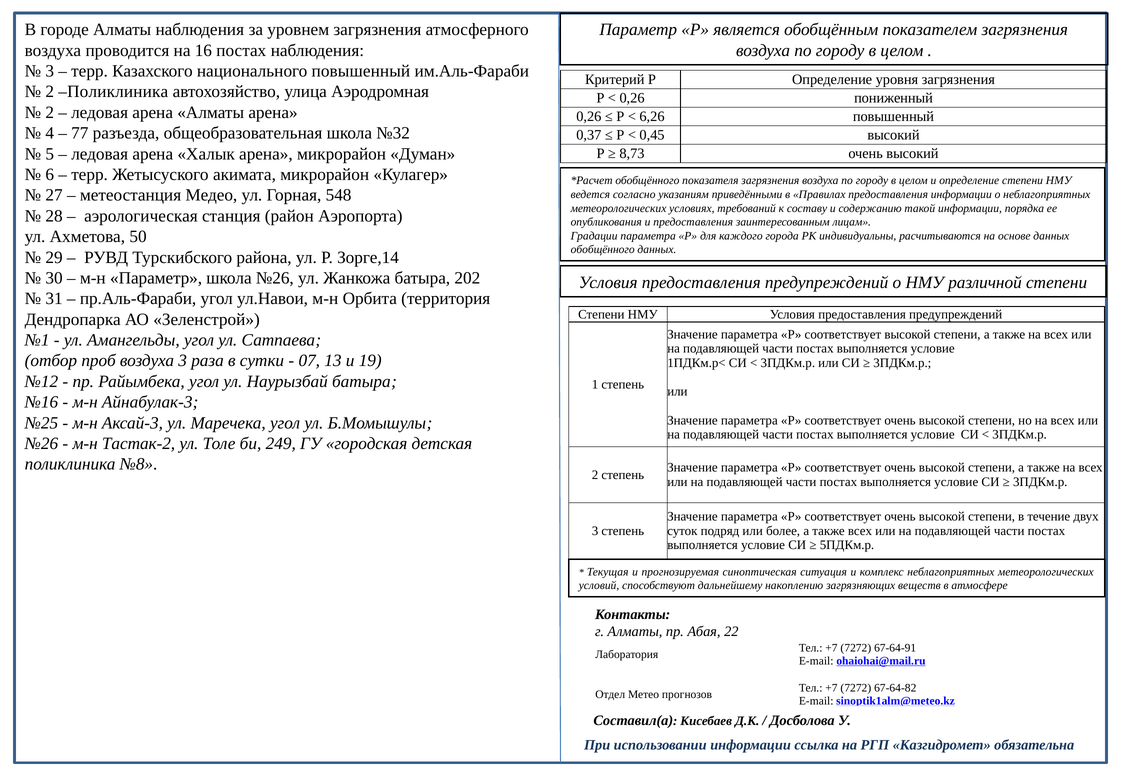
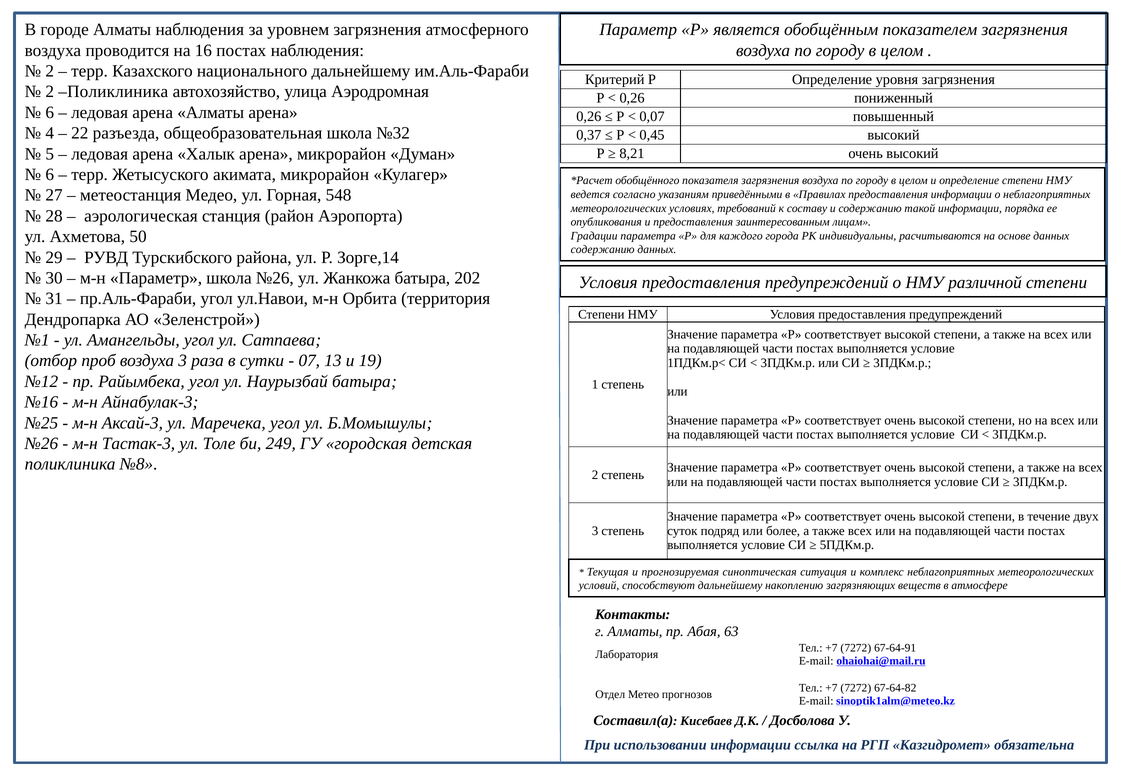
3: 3 -> 2 (50, 71)
национального повышенный: повышенный -> дальнейшему (361, 71)
2: 2 -> 6 (50, 112)
6,26: 6,26 -> 0,07 (652, 116)
77: 77 -> 22 (80, 133)
8,73: 8,73 -> 8,21 (632, 153)
обобщённого: обобщённого -> содержанию (603, 250)
Тастак-2: Тастак-2 -> Тастак-3 (139, 444)
22: 22 -> 63 (731, 632)
